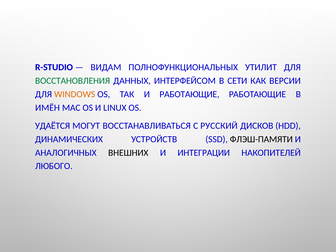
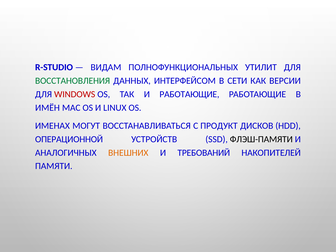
WINDOWS colour: orange -> red (75, 94)
УДАЁТСЯ: УДАЁТСЯ -> ИМЕНАХ (52, 126)
РУССКИЙ: РУССКИЙ -> ПРОДУКТ (219, 126)
ДИНАМИЧЕСКИХ: ДИНАМИЧЕСКИХ -> ОПЕРАЦИОННОЙ (69, 139)
ВНЕШНИХ colour: black -> orange (128, 153)
ИНТЕГРАЦИИ: ИНТЕГРАЦИИ -> ТРЕБОВАНИЙ (204, 153)
ЛЮБОГО: ЛЮБОГО -> ПАМЯТИ (54, 166)
